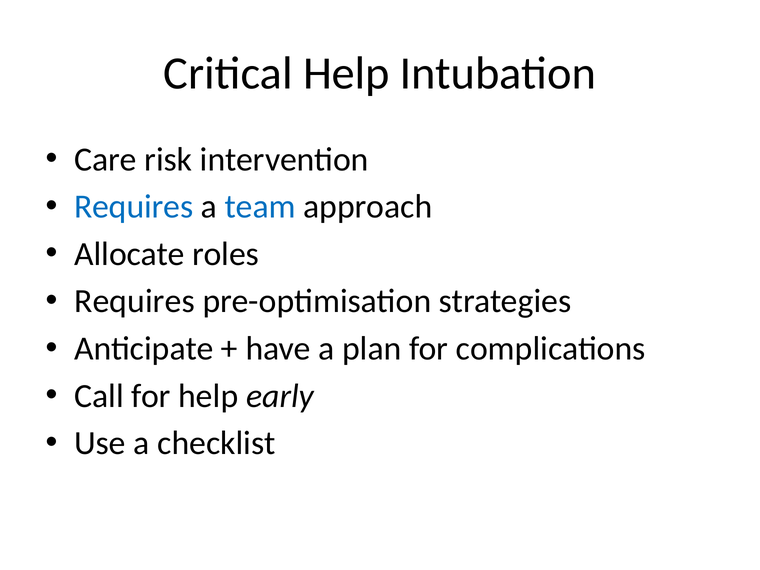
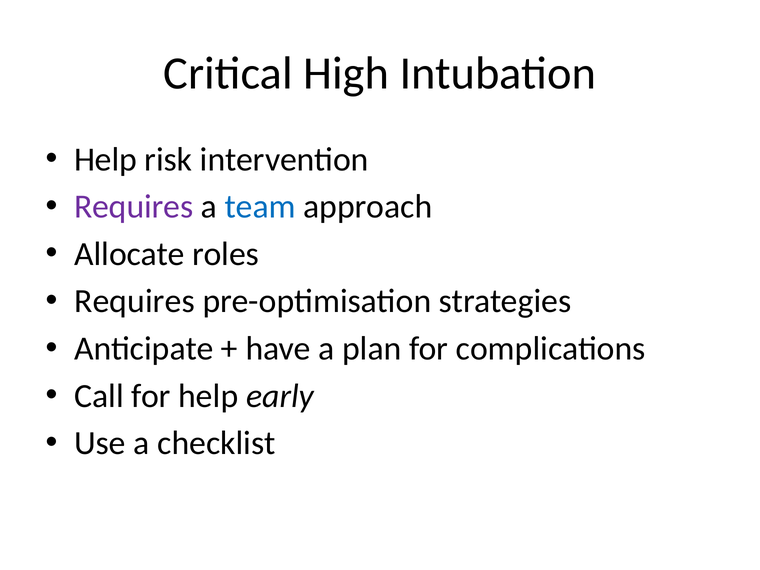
Critical Help: Help -> High (346, 74)
Care: Care -> Help (105, 159)
Requires colour: blue -> purple (134, 207)
